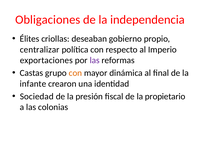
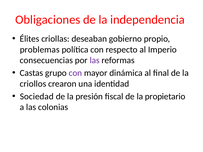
centralizar: centralizar -> problemas (40, 50)
exportaciones: exportaciones -> consecuencias (46, 60)
con colour: orange -> purple (75, 73)
infante: infante -> criollos (33, 84)
